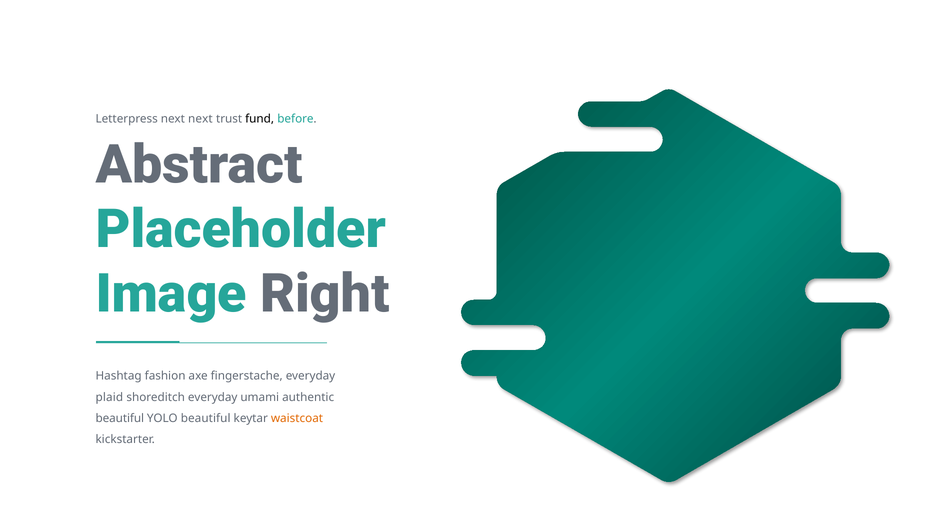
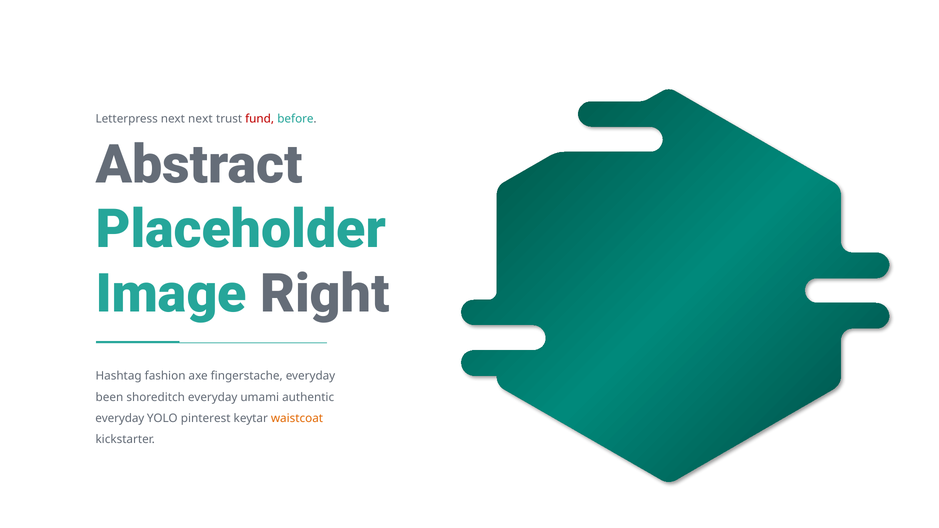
fund colour: black -> red (260, 119)
plaid: plaid -> been (109, 397)
beautiful: beautiful -> everyday (120, 418)
YOLO beautiful: beautiful -> pinterest (206, 418)
